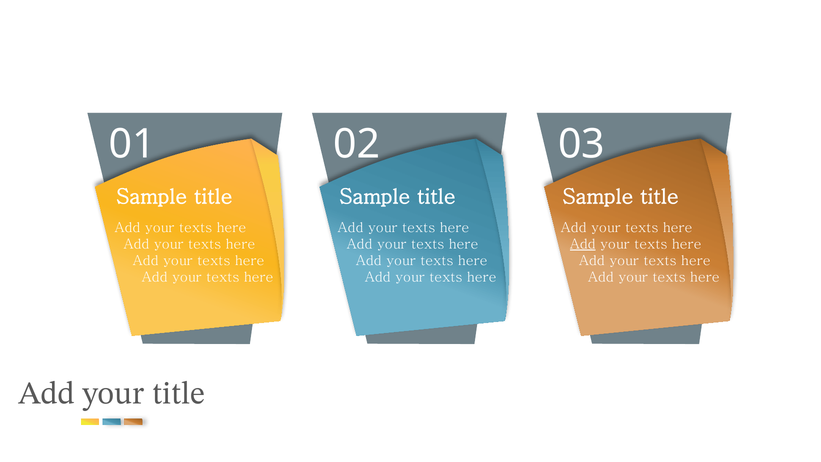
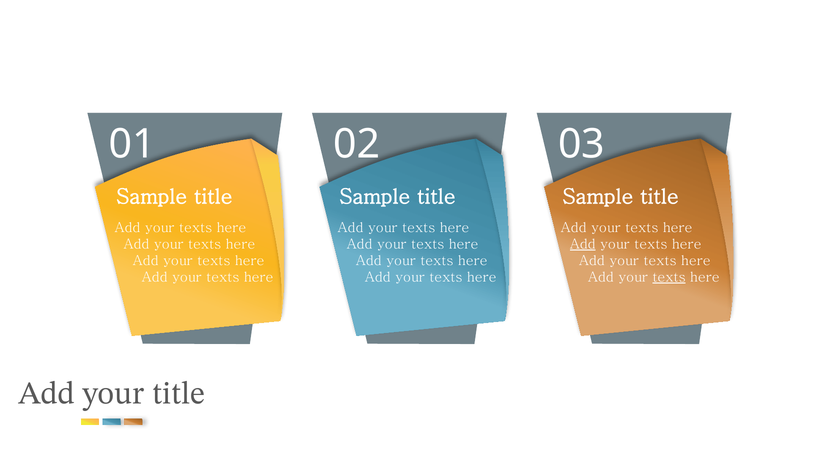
texts underline: none -> present (669, 277)
